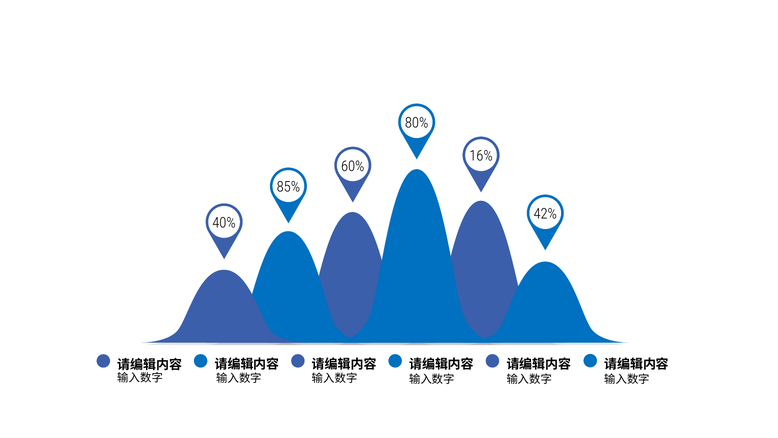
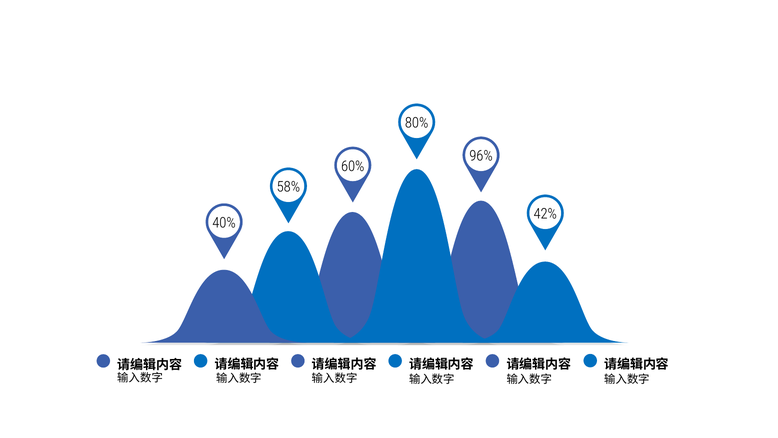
16%: 16% -> 96% (481, 156)
85%: 85% -> 58% (288, 187)
